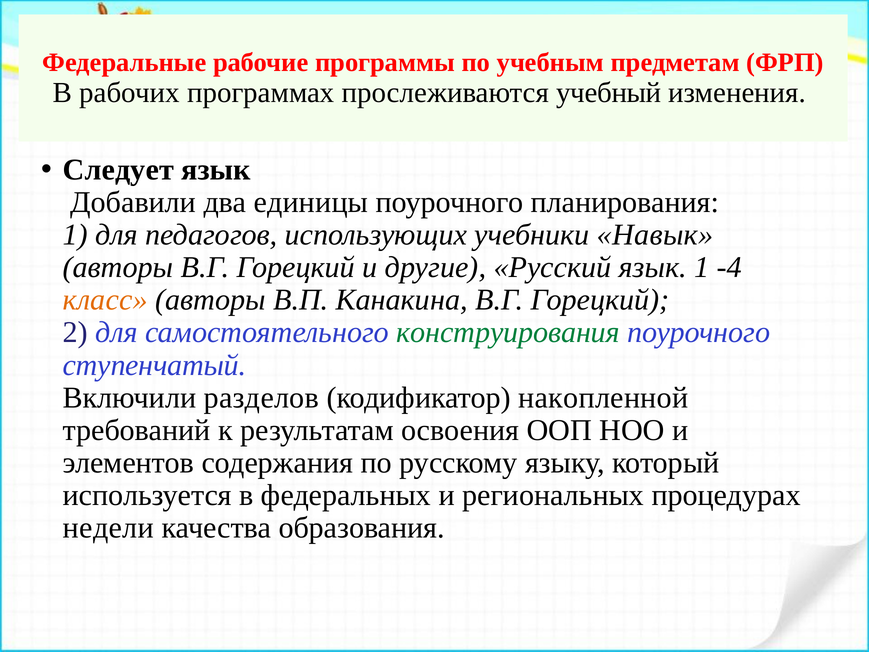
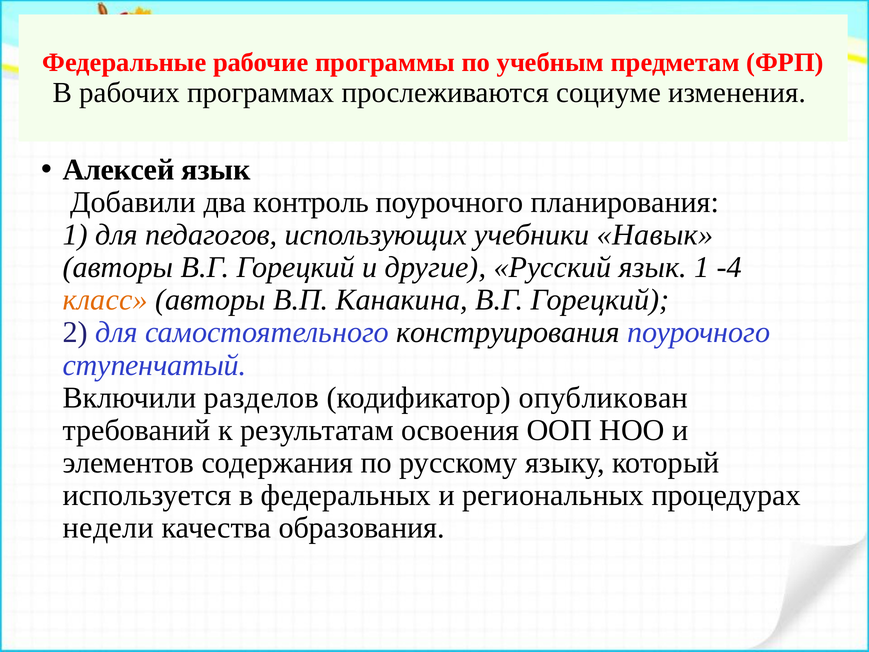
учебный: учебный -> социуме (609, 93)
Следует: Следует -> Алексей (119, 170)
единицы: единицы -> контроль (311, 202)
конструирования colour: green -> black (508, 332)
накопленной: накопленной -> опубликован (603, 398)
